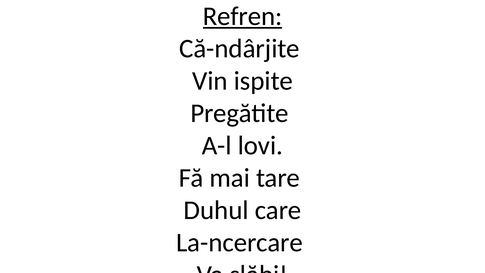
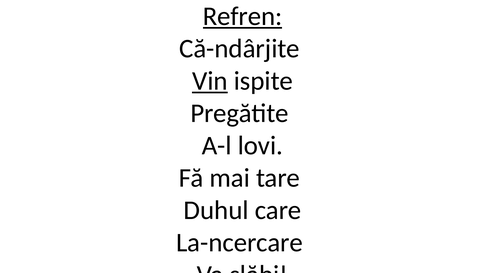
Vin underline: none -> present (210, 81)
